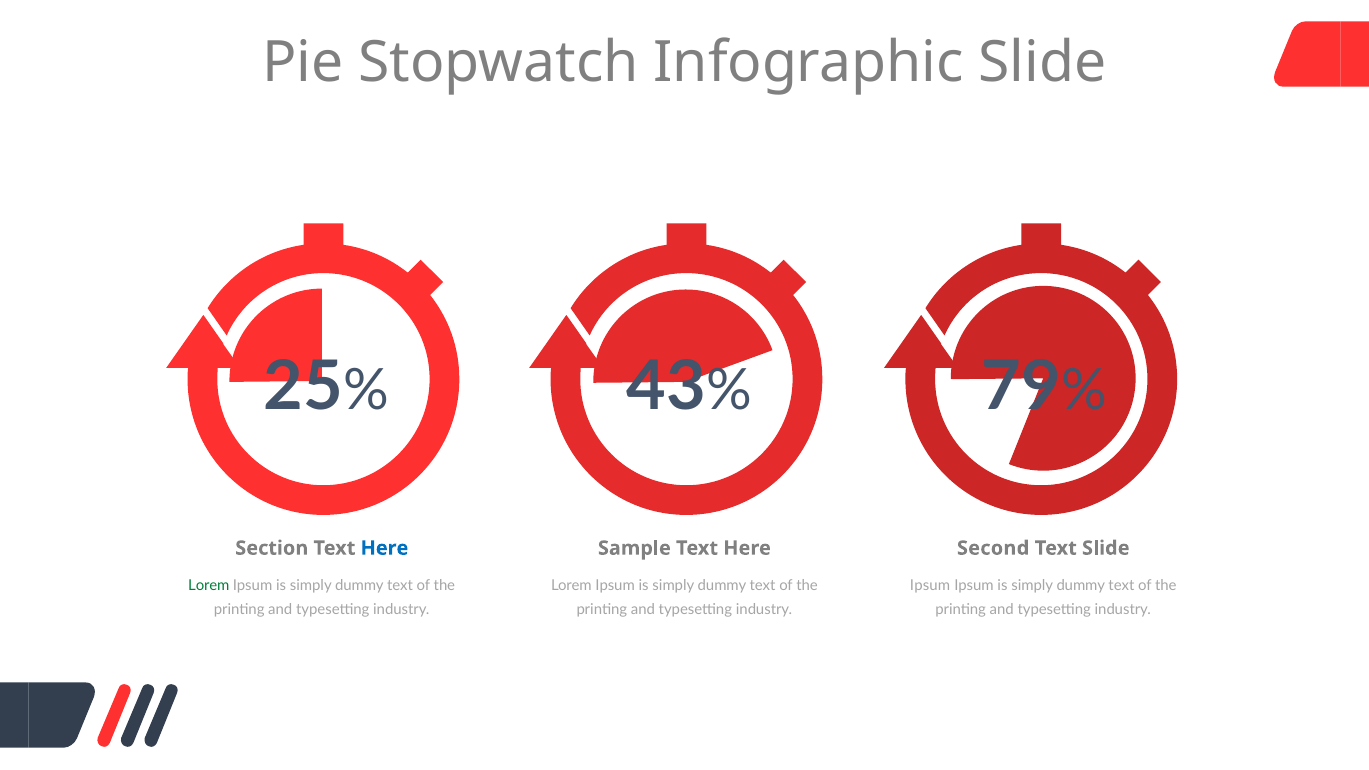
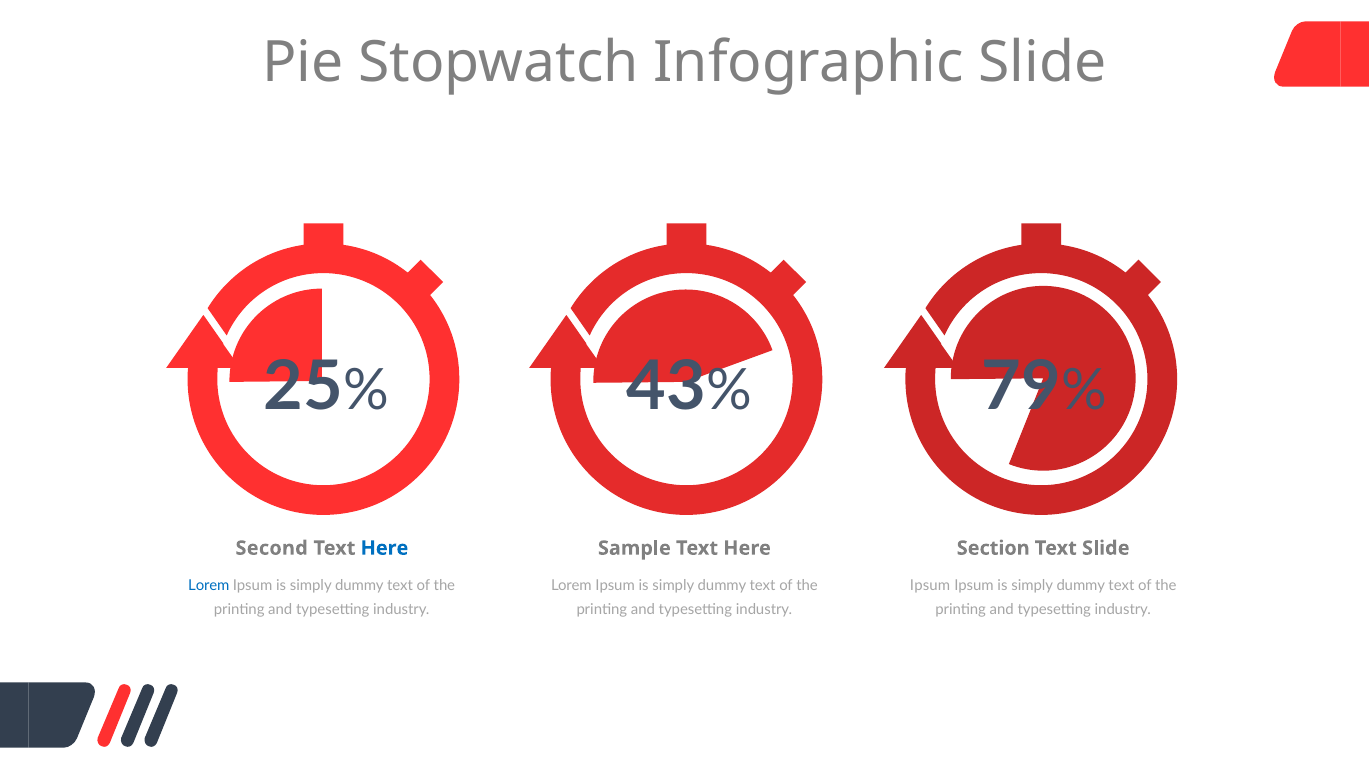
Section: Section -> Second (272, 548)
Second: Second -> Section (993, 548)
Lorem colour: green -> blue (209, 586)
